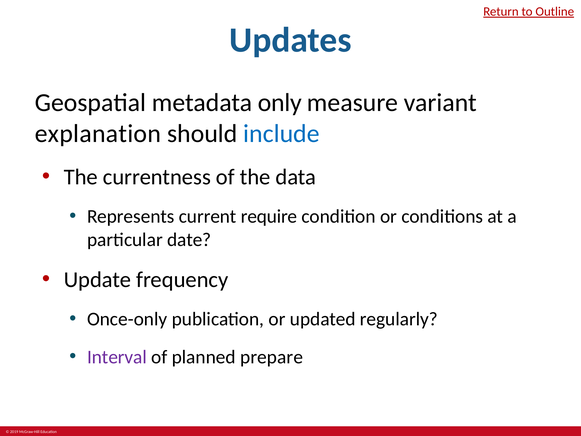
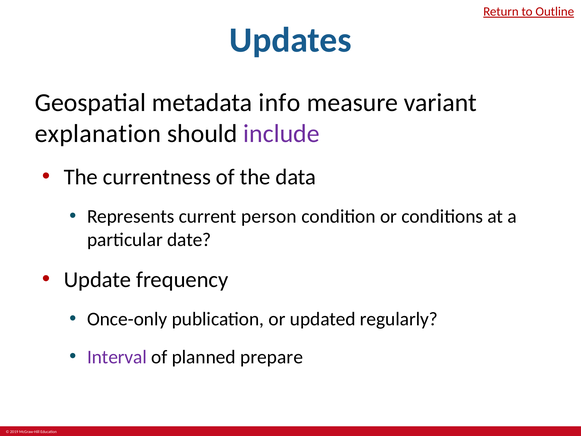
only: only -> info (280, 102)
include colour: blue -> purple (282, 133)
require: require -> person (269, 216)
